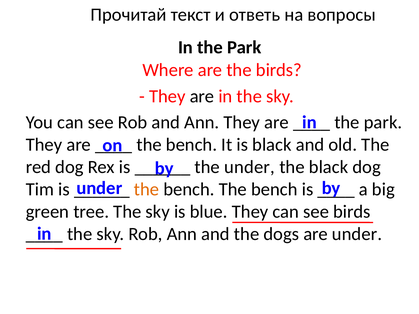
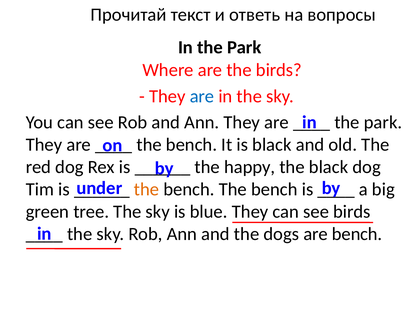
are colour: black -> blue (202, 96)
the under: under -> happy (250, 167)
are under: under -> bench (357, 234)
